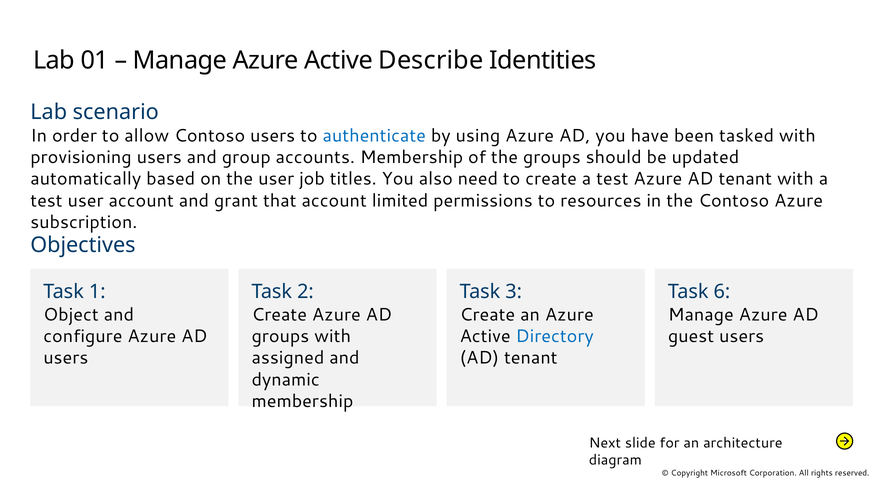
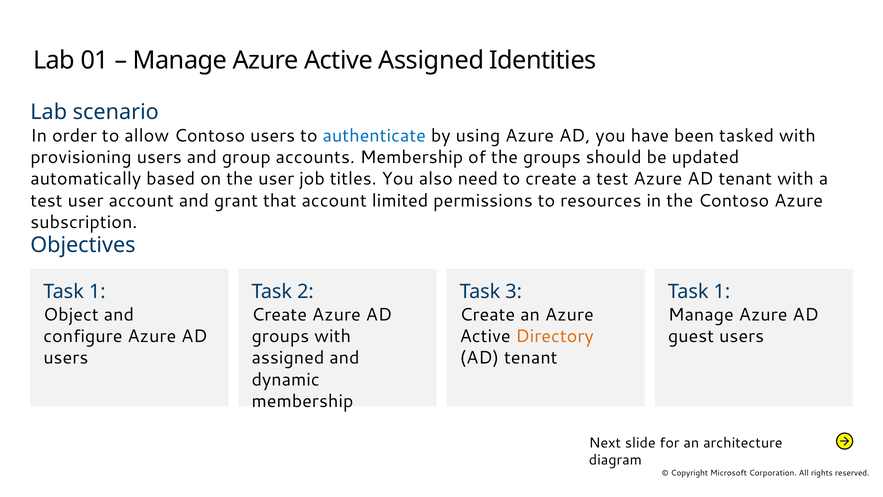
Active Describe: Describe -> Assigned (431, 60)
6: 6 -> 1 (722, 292)
Directory colour: blue -> orange (555, 336)
